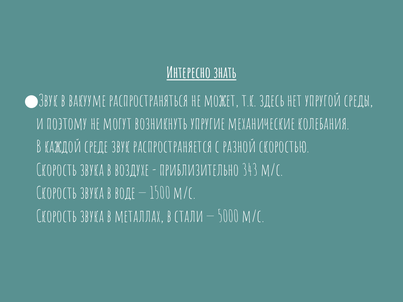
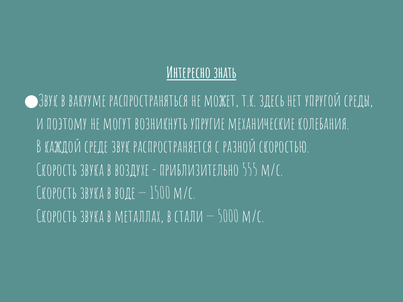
343: 343 -> 555 (250, 170)
